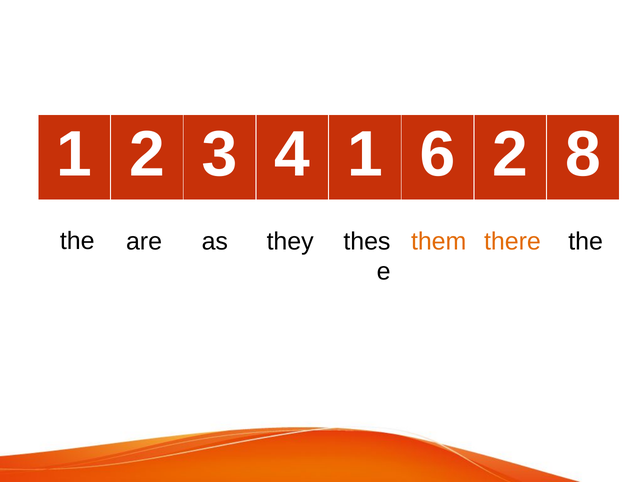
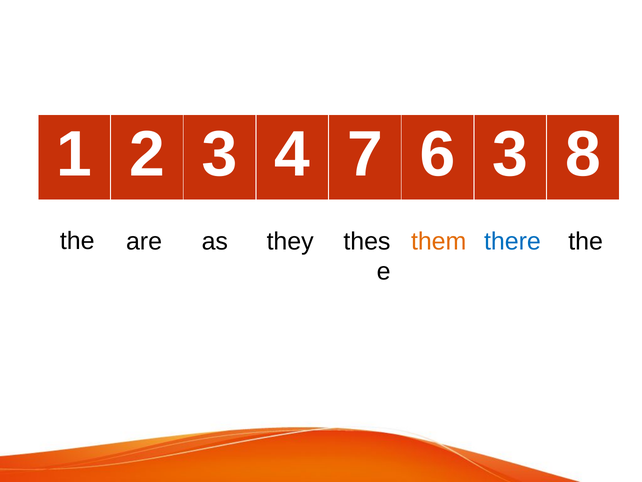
4 1: 1 -> 7 (365, 154)
6 2: 2 -> 3 (510, 154)
there colour: orange -> blue (512, 241)
